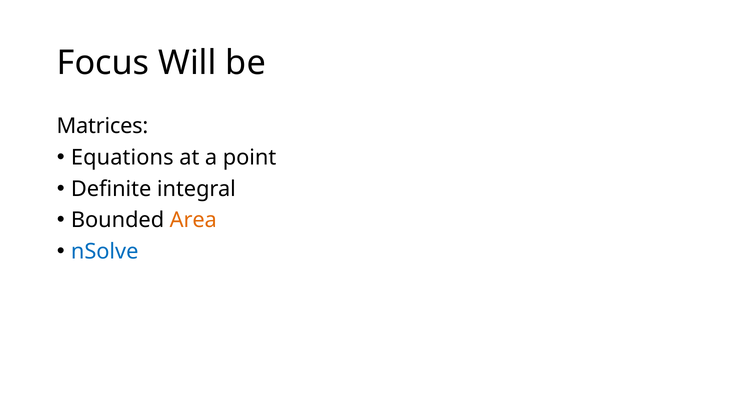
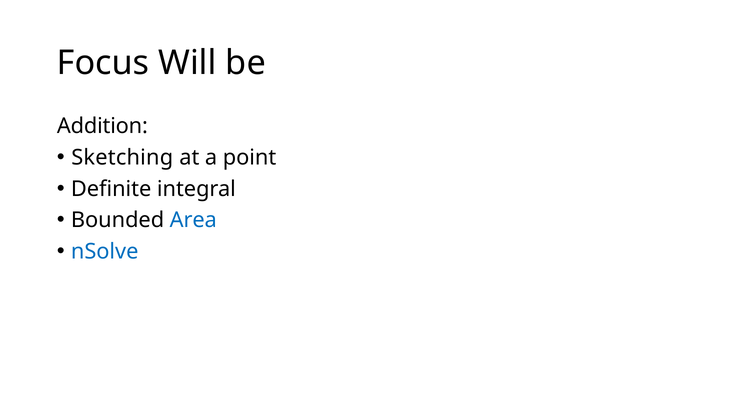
Matrices: Matrices -> Addition (102, 126)
Equations: Equations -> Sketching (122, 158)
Area colour: orange -> blue (193, 220)
